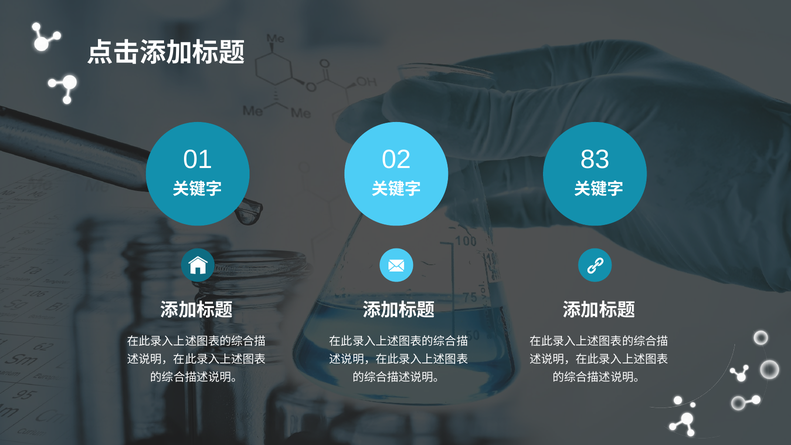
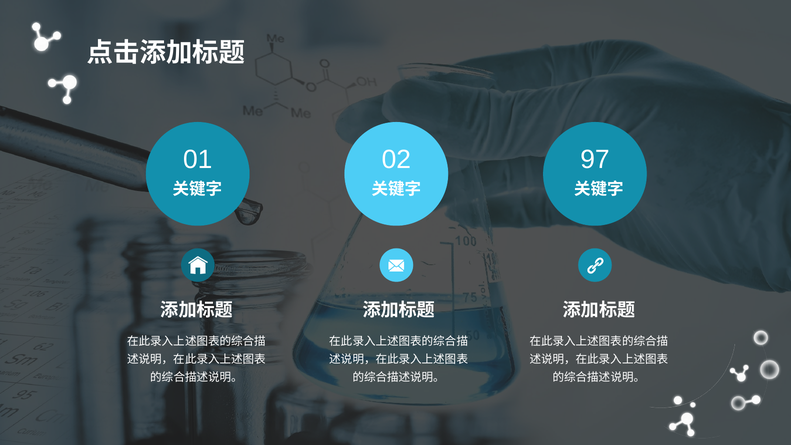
83: 83 -> 97 (595, 160)
